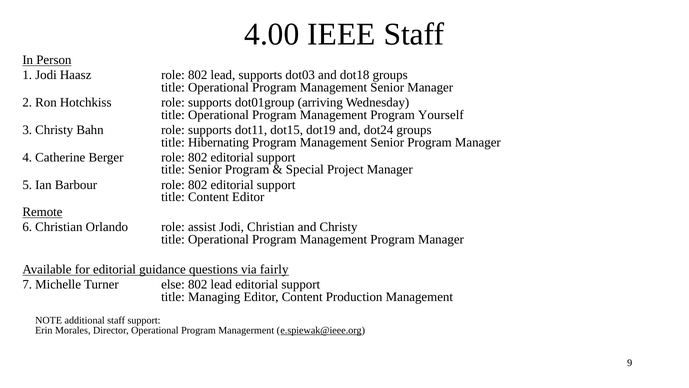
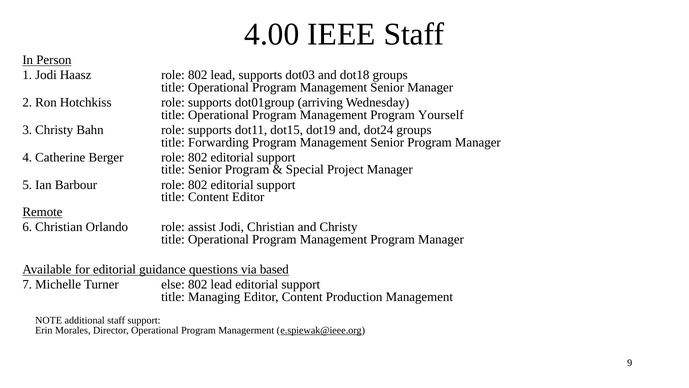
Hibernating: Hibernating -> Forwarding (218, 142)
fairly: fairly -> based (274, 269)
